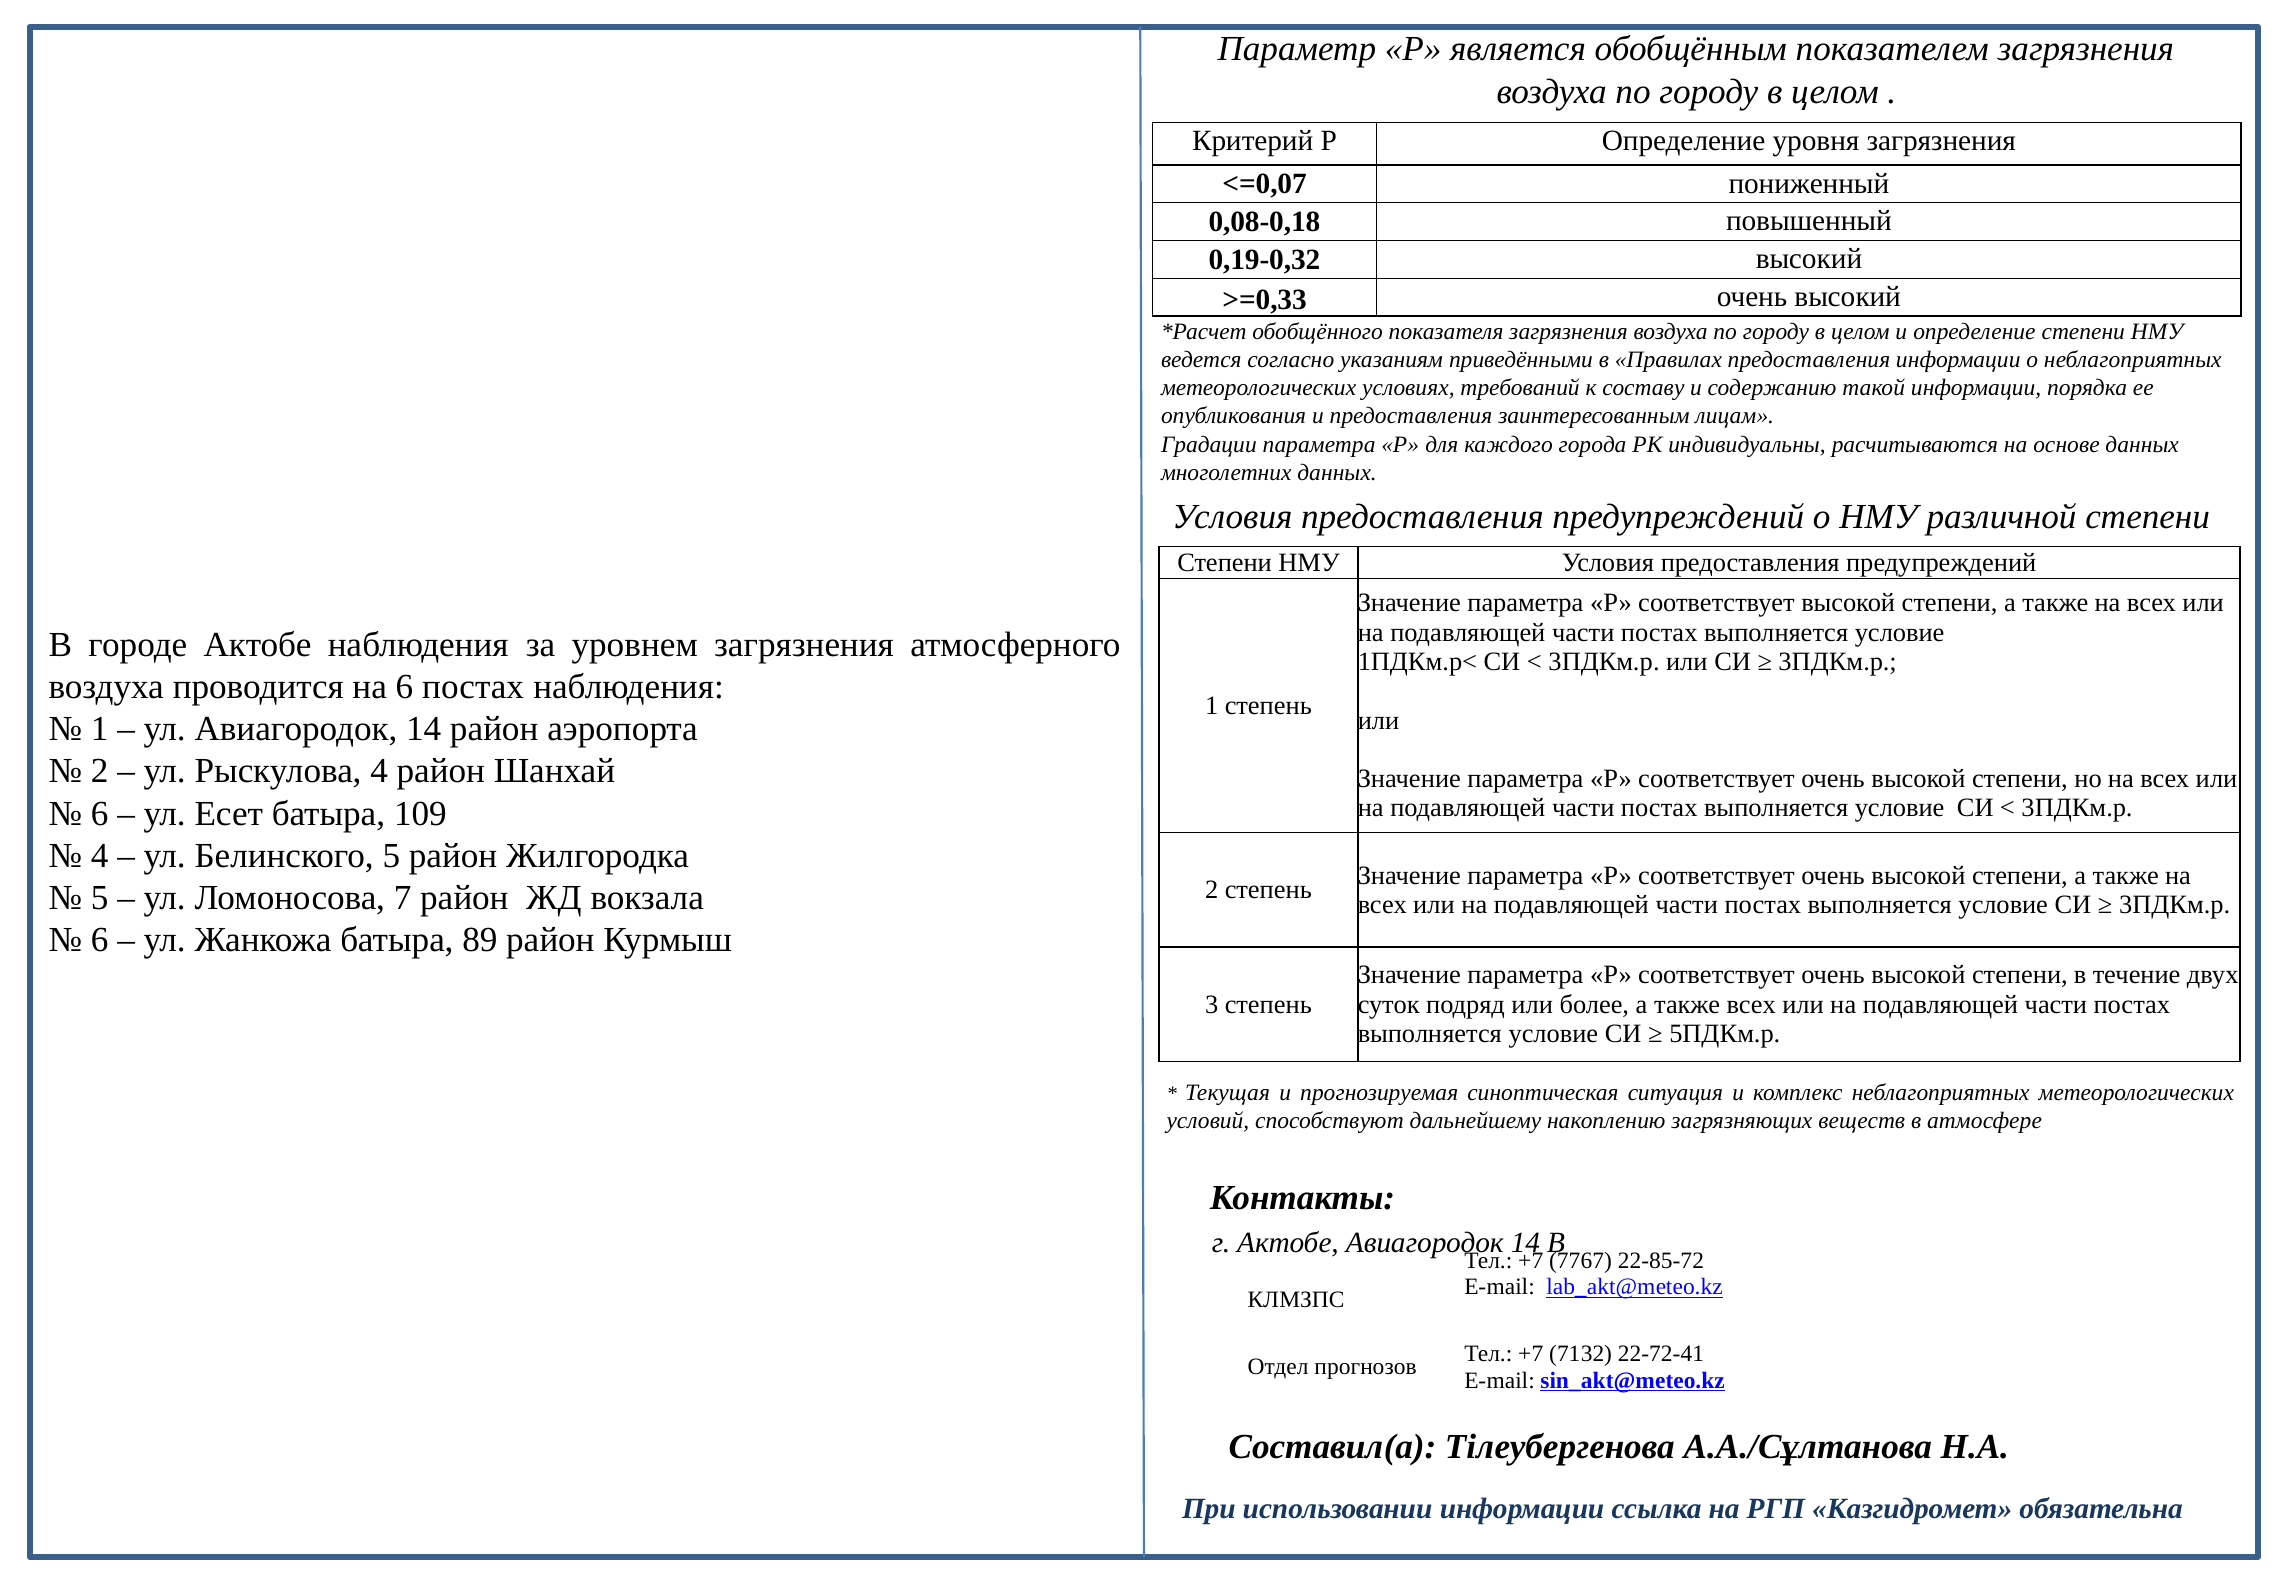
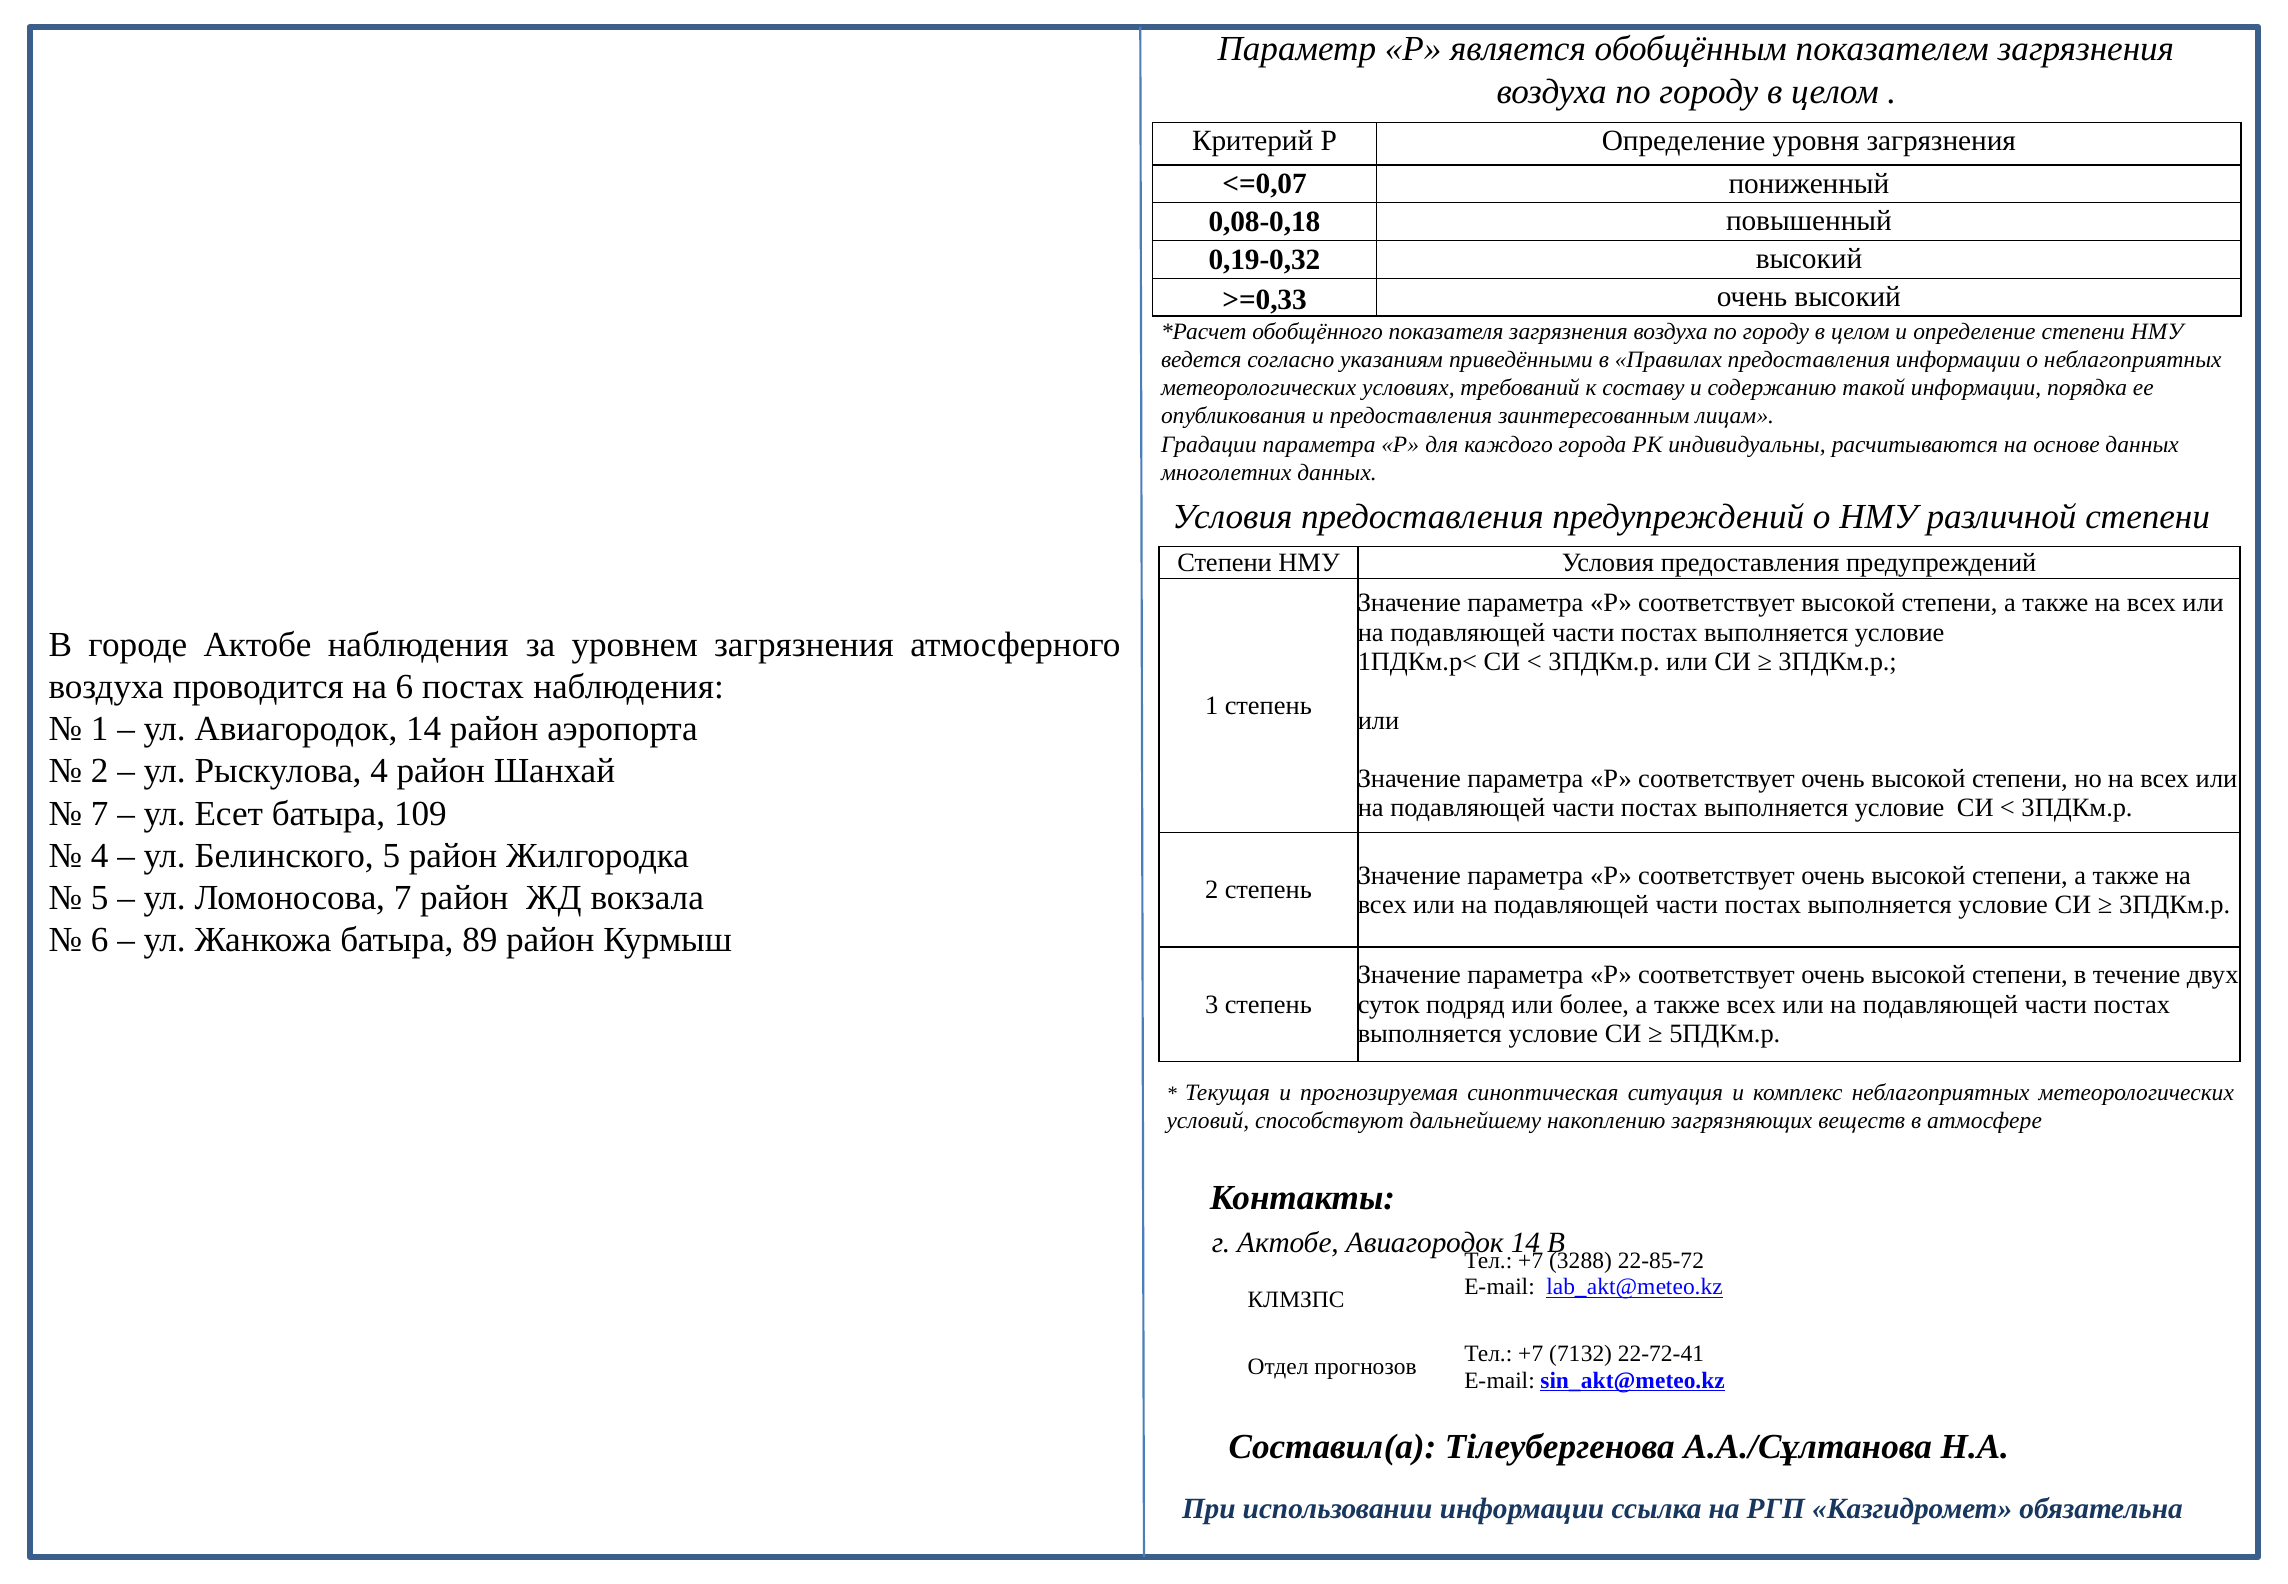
6: 6 -> 7 (100, 813)
7767: 7767 -> 3288 (1580, 1261)
